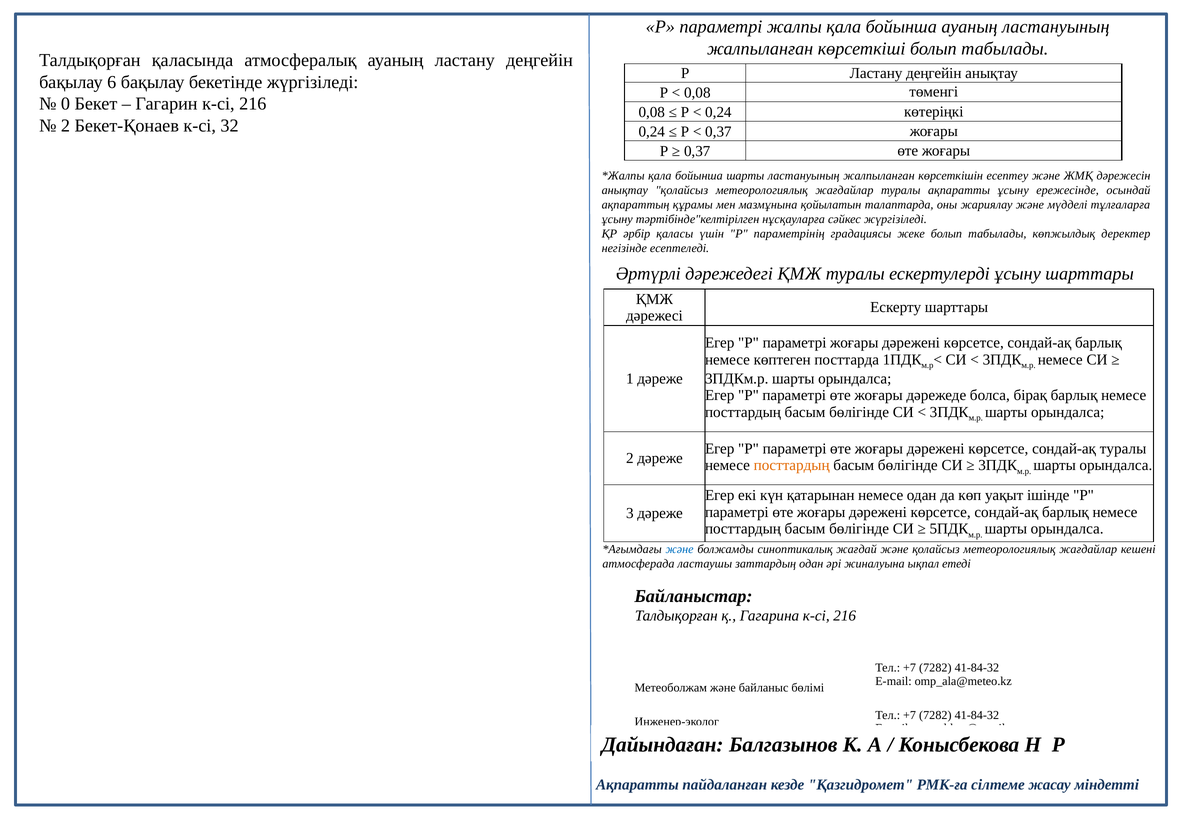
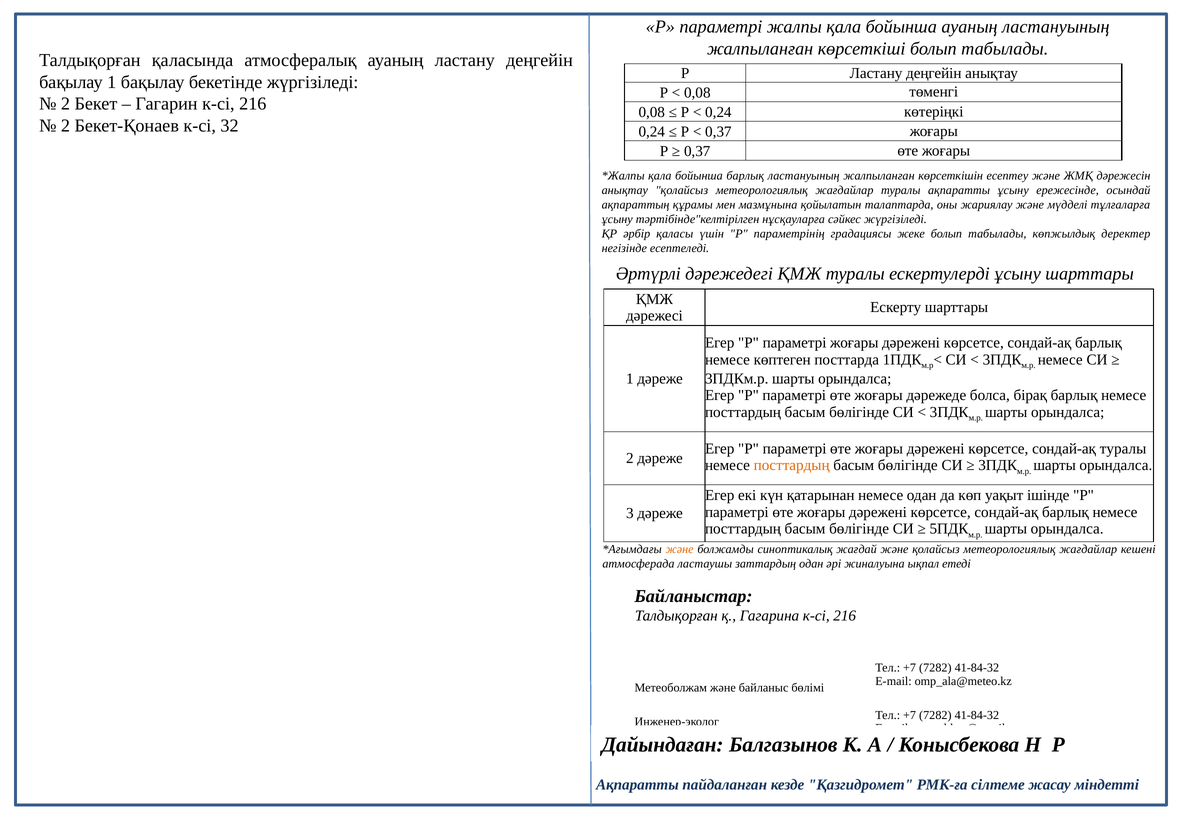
бақылау 6: 6 -> 1 (112, 82)
0: 0 -> 2 (65, 104)
бойынша шарты: шарты -> барлық (745, 175)
және colour: blue -> orange (680, 549)
